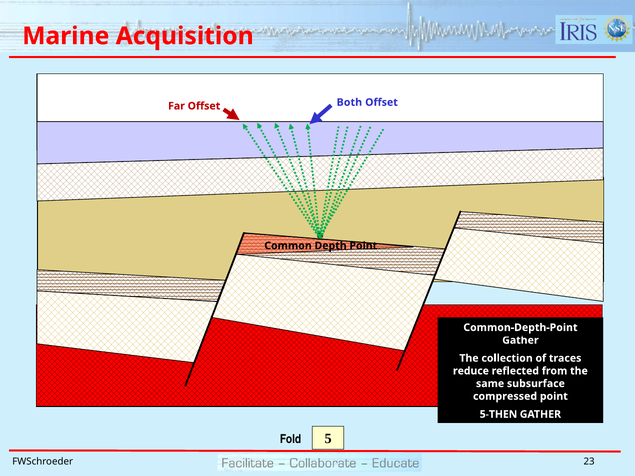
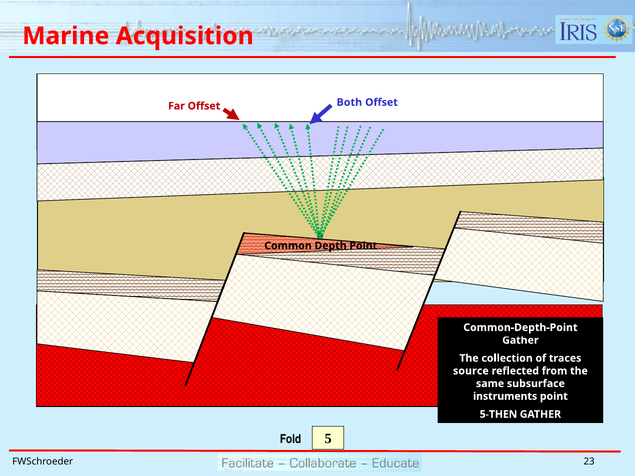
reduce: reduce -> source (471, 371)
compressed: compressed -> instruments (505, 396)
